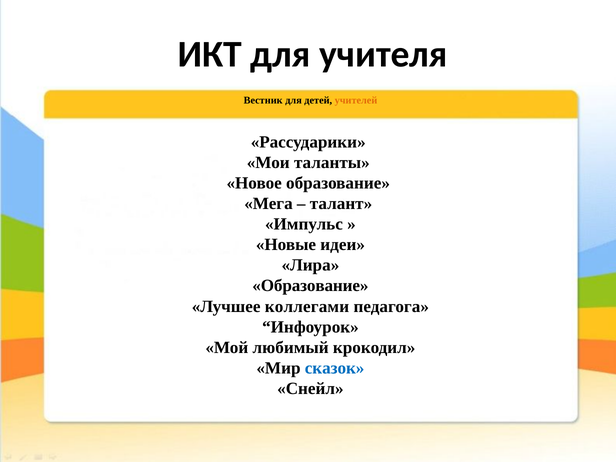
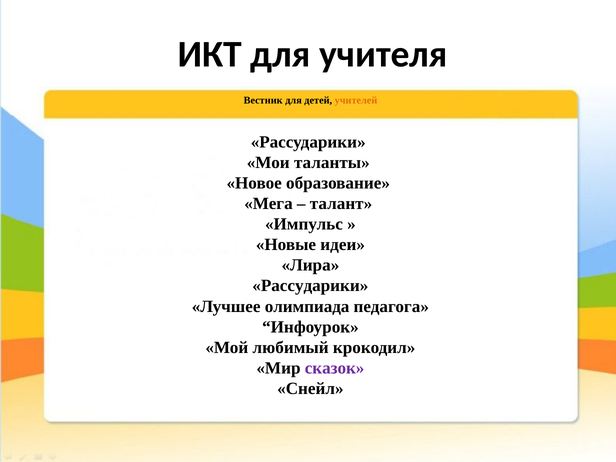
Образование: Образование -> Рассударики (310, 286)
коллегами: коллегами -> олимпиада (307, 306)
сказок colour: blue -> purple (335, 368)
